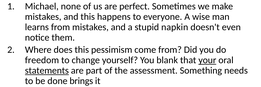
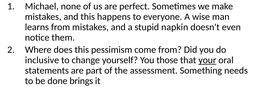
freedom: freedom -> inclusive (42, 60)
blank: blank -> those (167, 60)
statements underline: present -> none (47, 71)
